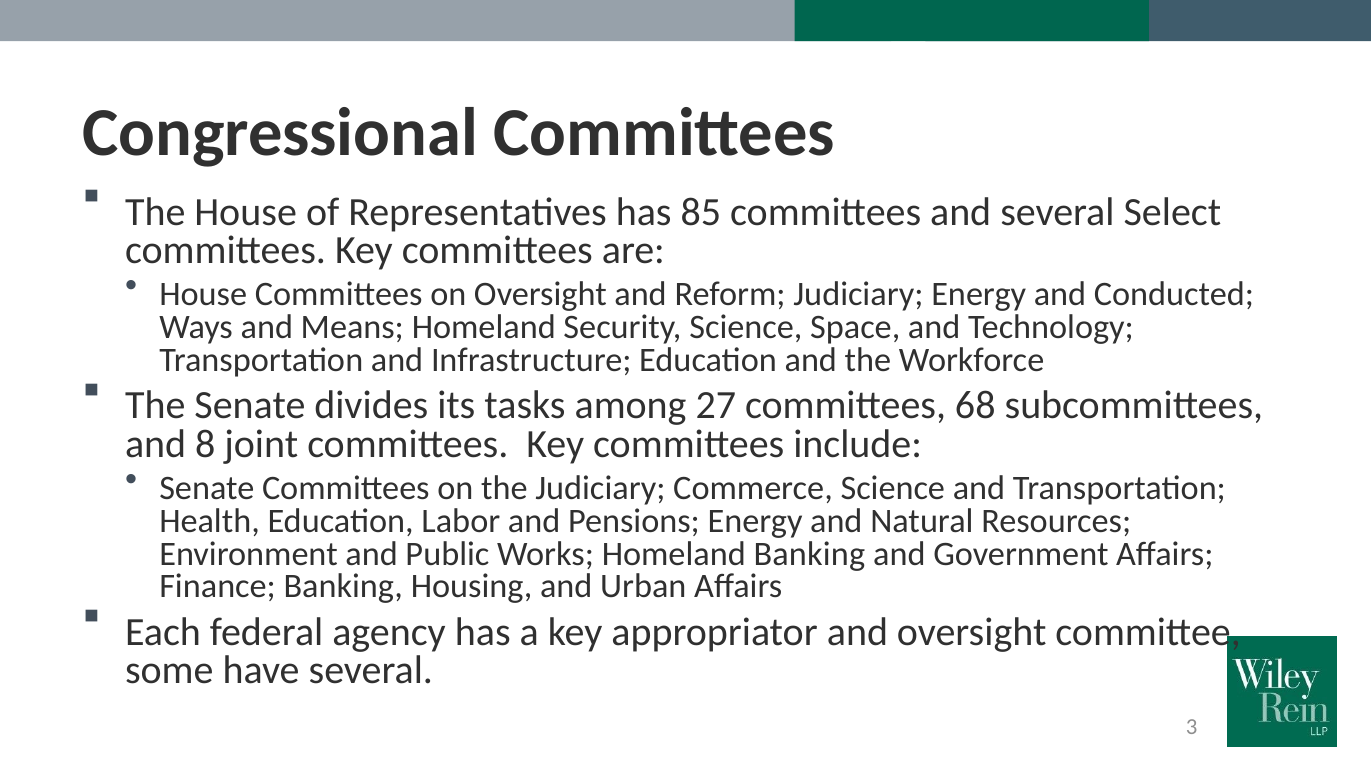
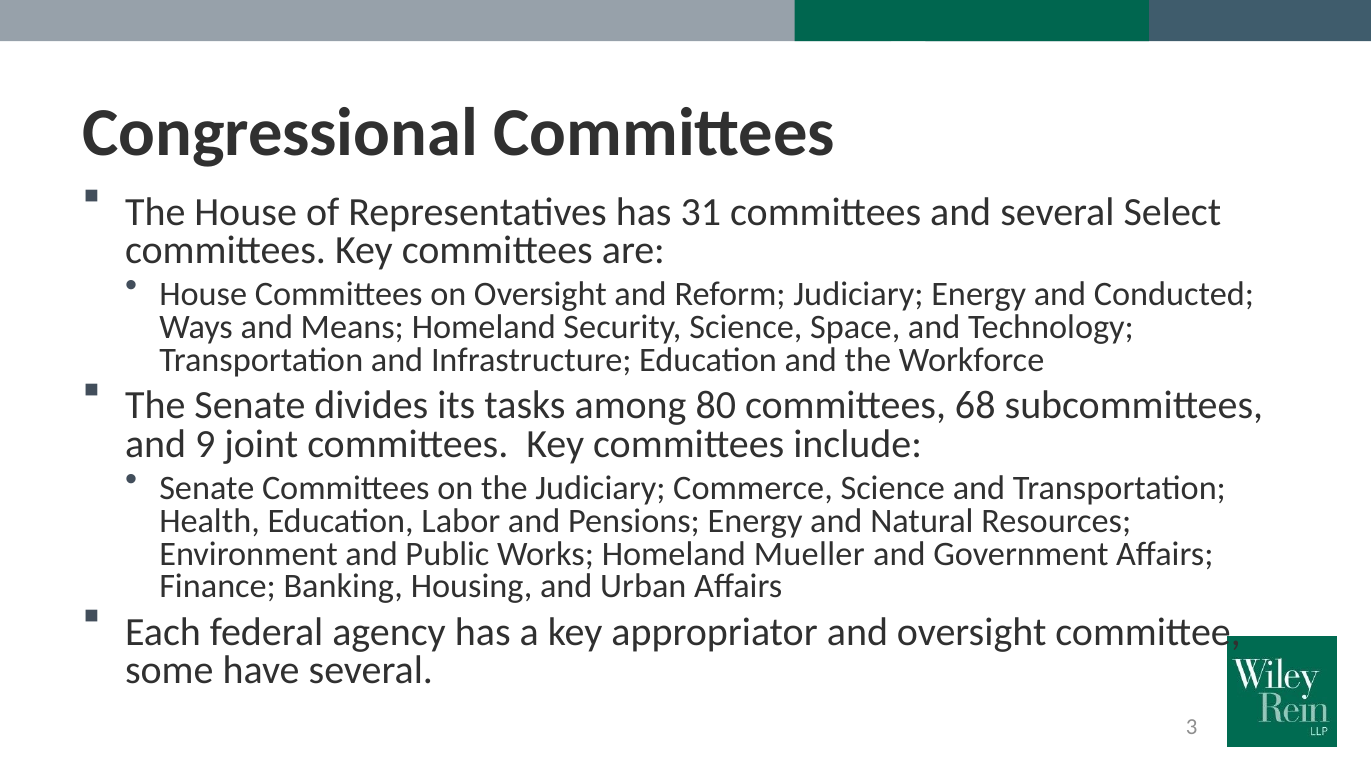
85: 85 -> 31 (701, 212)
27: 27 -> 80 (716, 406)
8: 8 -> 9 (205, 444)
Homeland Banking: Banking -> Mueller (809, 554)
